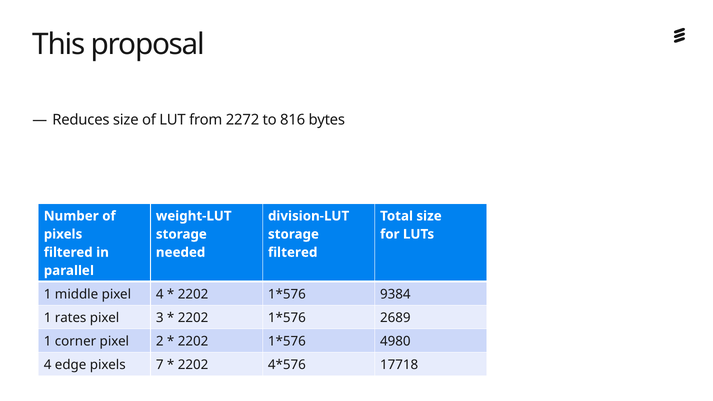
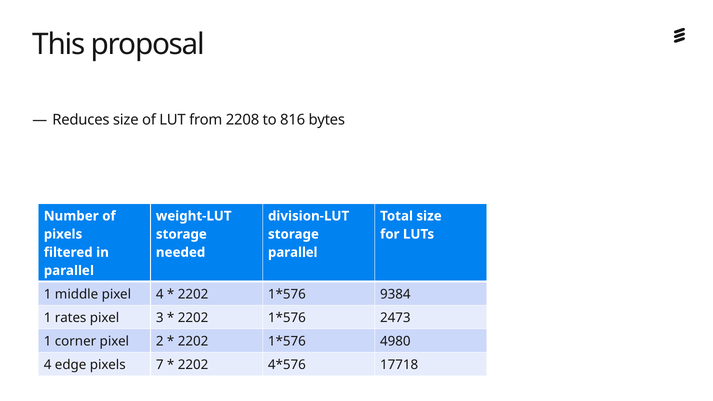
2272: 2272 -> 2208 (243, 120)
filtered: filtered -> parallel (293, 252)
2689: 2689 -> 2473 (395, 318)
